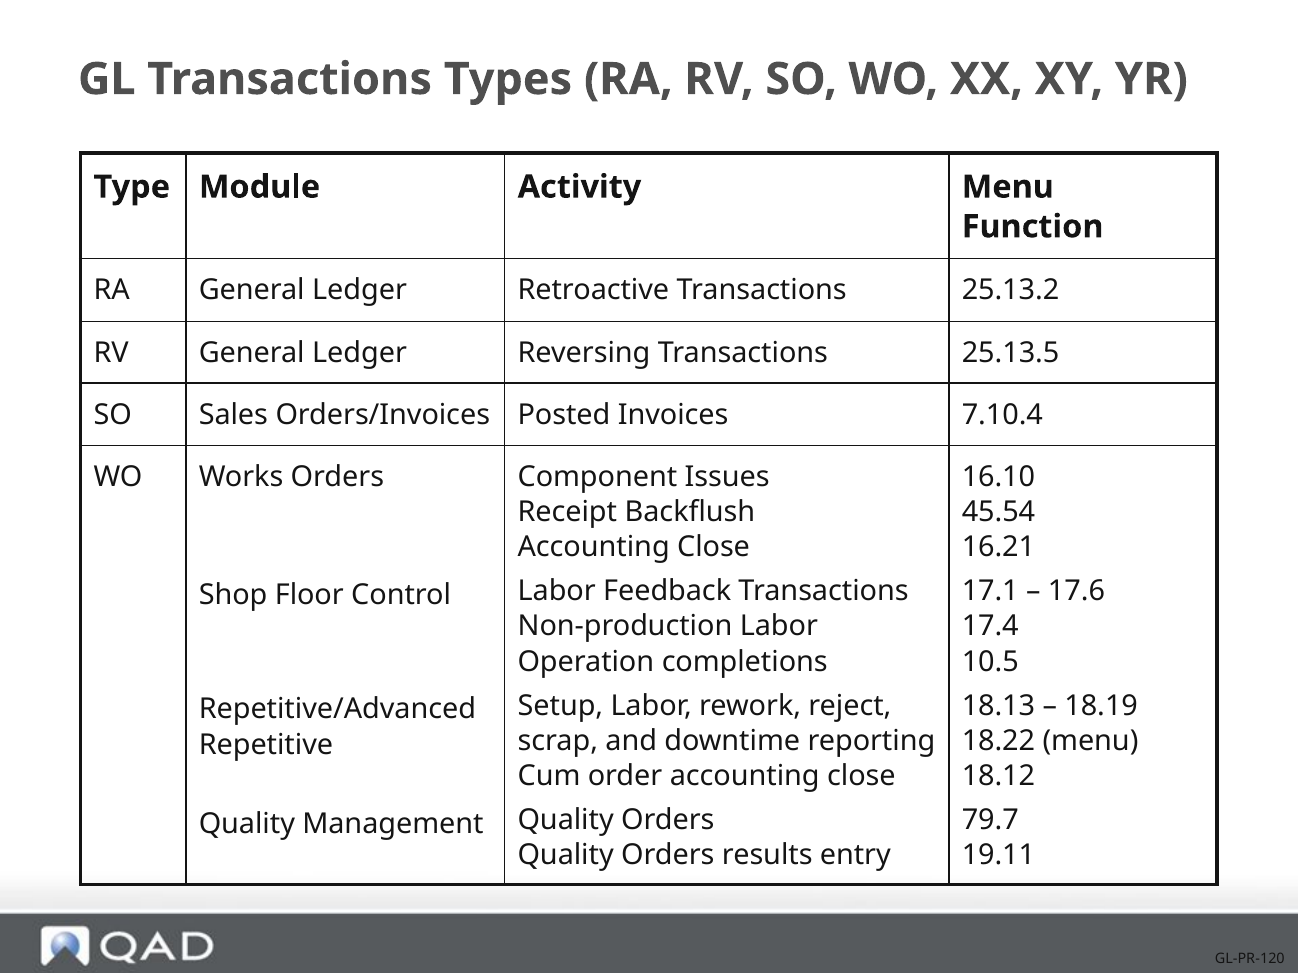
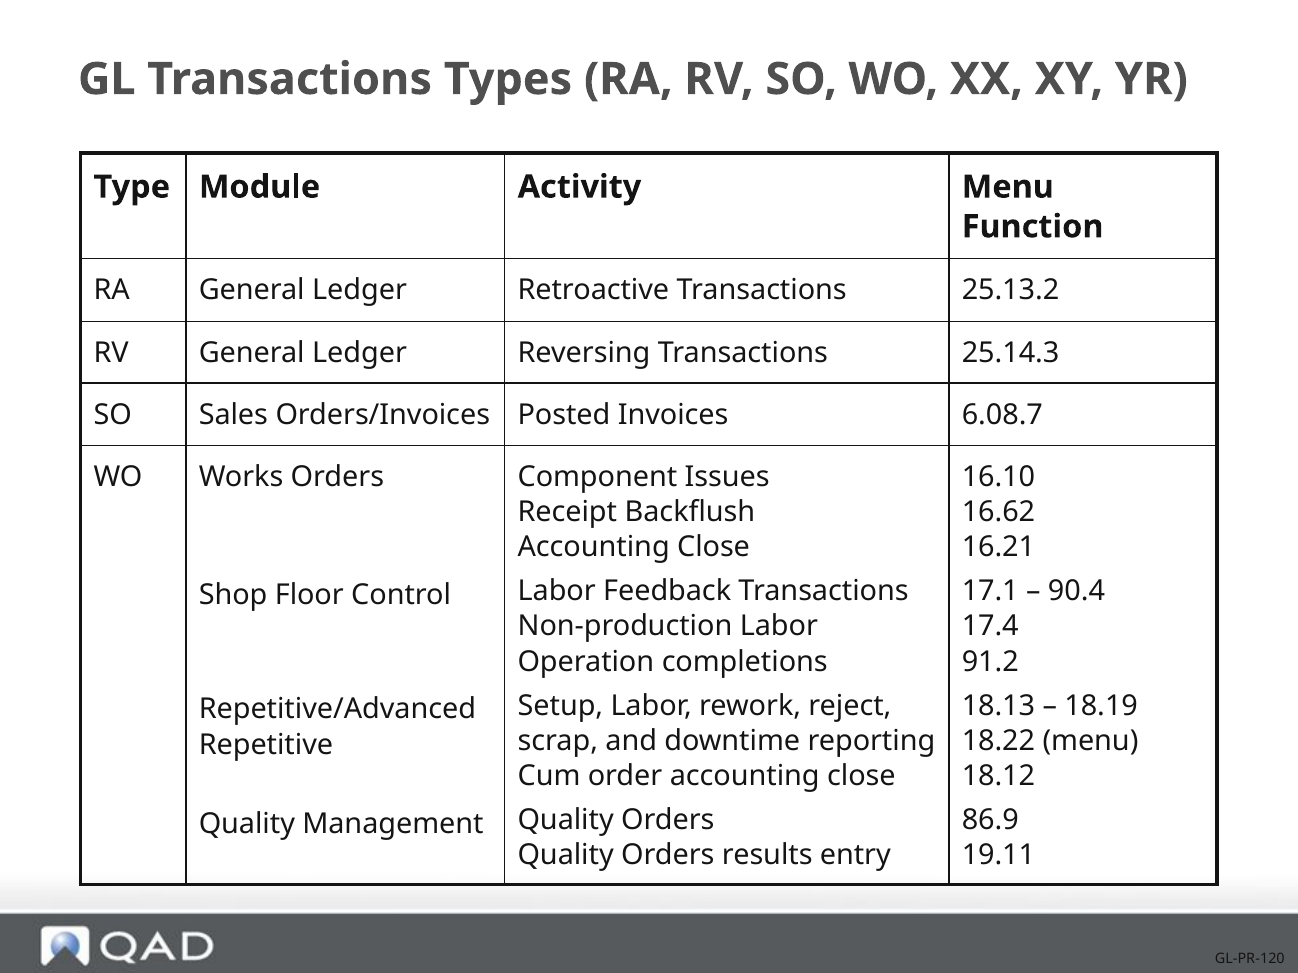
25.13.5: 25.13.5 -> 25.14.3 (1011, 354)
7.10.4: 7.10.4 -> 6.08.7 (1002, 415)
45.54: 45.54 -> 16.62 (998, 513)
17.6: 17.6 -> 90.4 (1077, 592)
10.5: 10.5 -> 91.2 (990, 662)
79.7: 79.7 -> 86.9 (990, 820)
